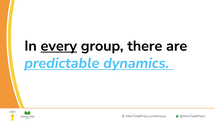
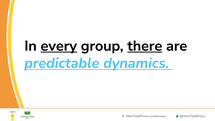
there underline: none -> present (145, 46)
